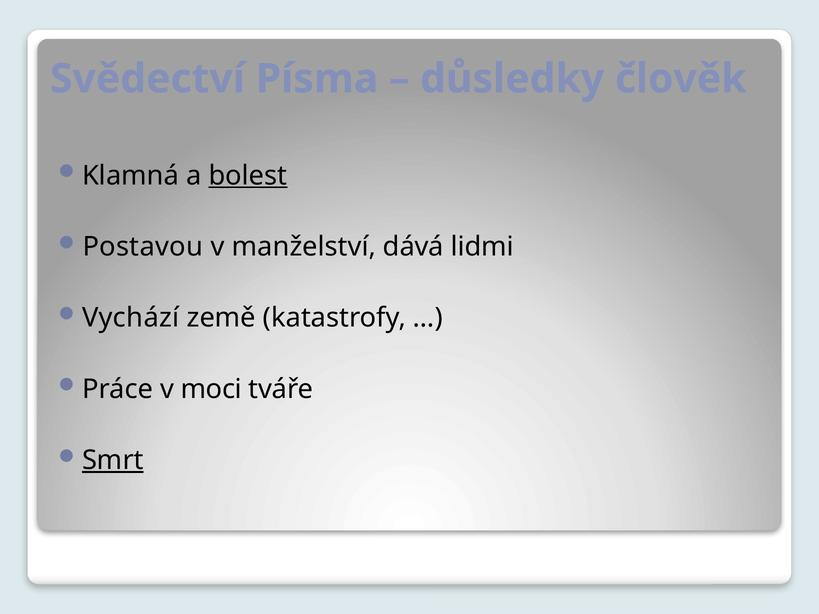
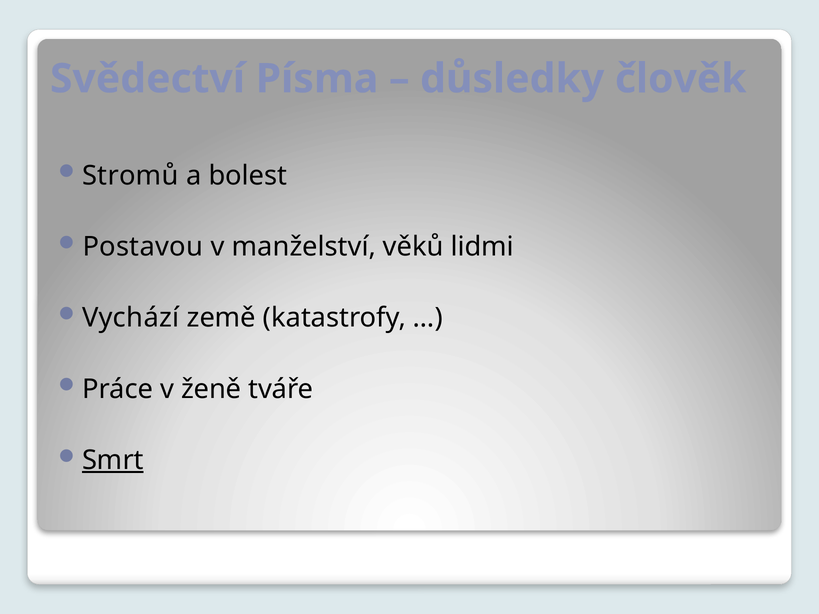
Klamná: Klamná -> Stromů (130, 176)
bolest underline: present -> none (248, 176)
dává: dává -> věků (413, 247)
moci: moci -> ženě (211, 389)
